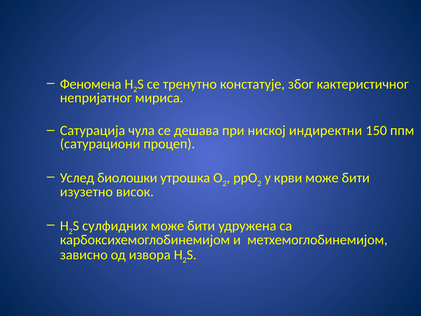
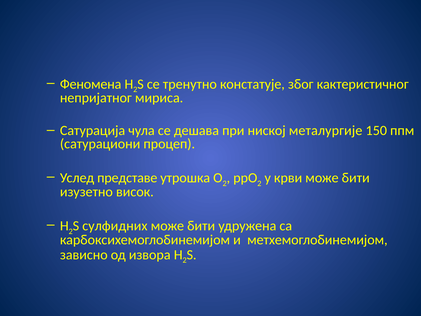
индиректни: индиректни -> металургије (326, 130)
биолошки: биолошки -> представе (127, 178)
